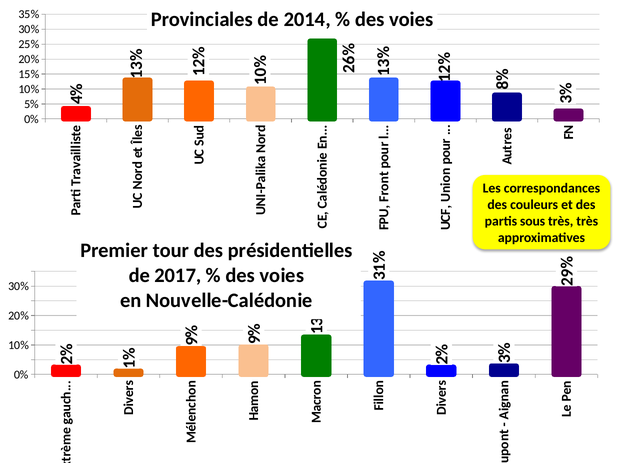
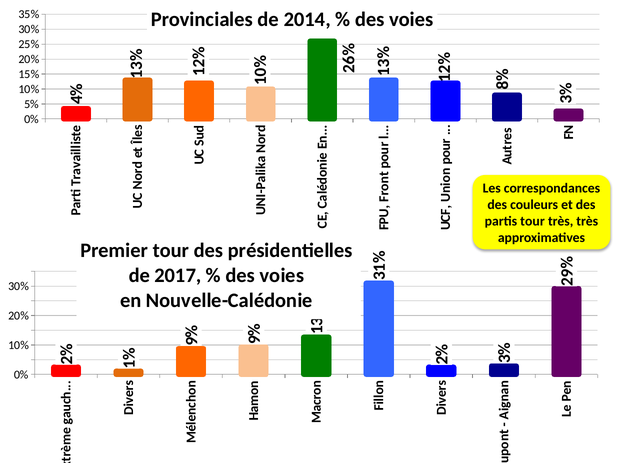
partis sous: sous -> tour (532, 221)
